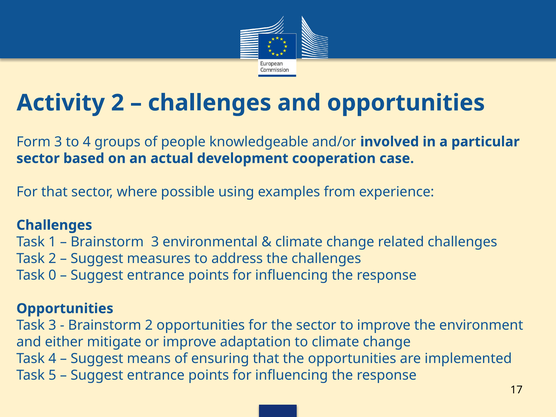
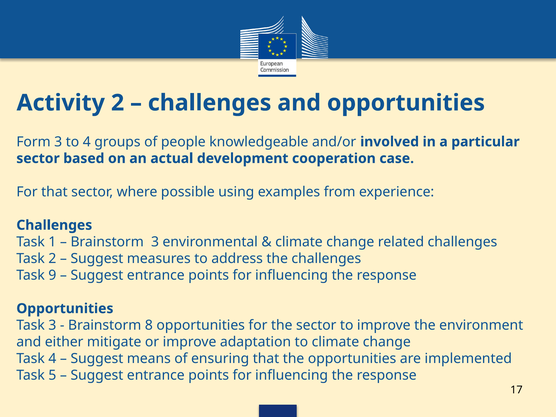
0: 0 -> 9 (52, 275)
Brainstorm 2: 2 -> 8 (149, 325)
